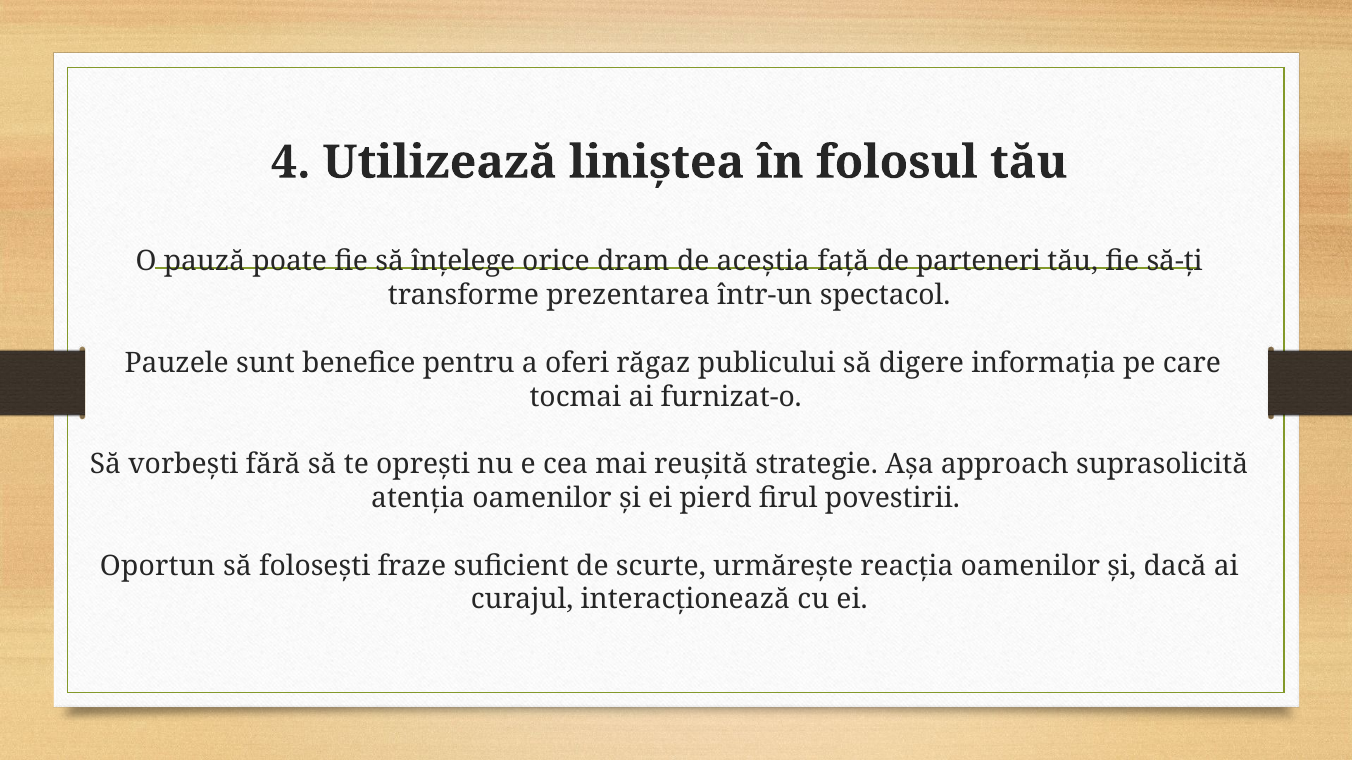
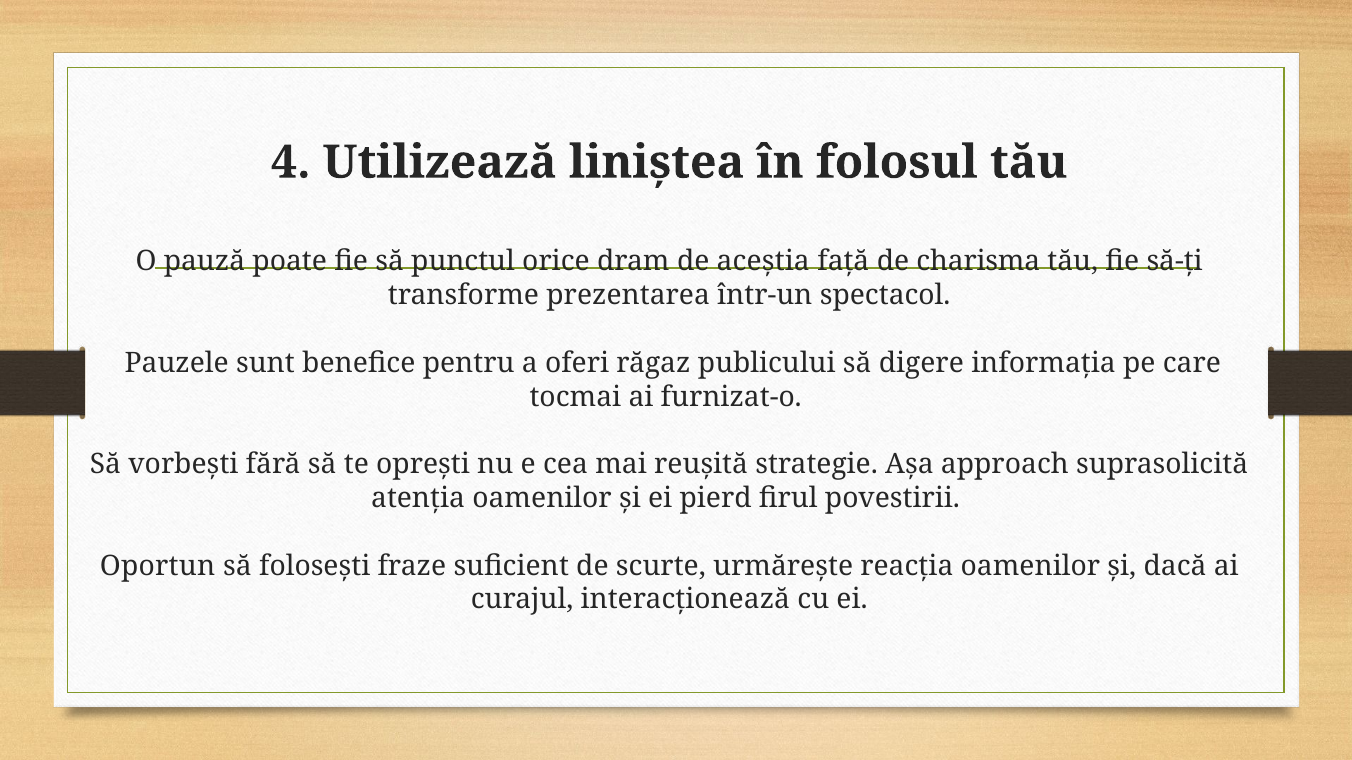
înțelege: înțelege -> punctul (463, 262)
parteneri: parteneri -> charisma (978, 262)
